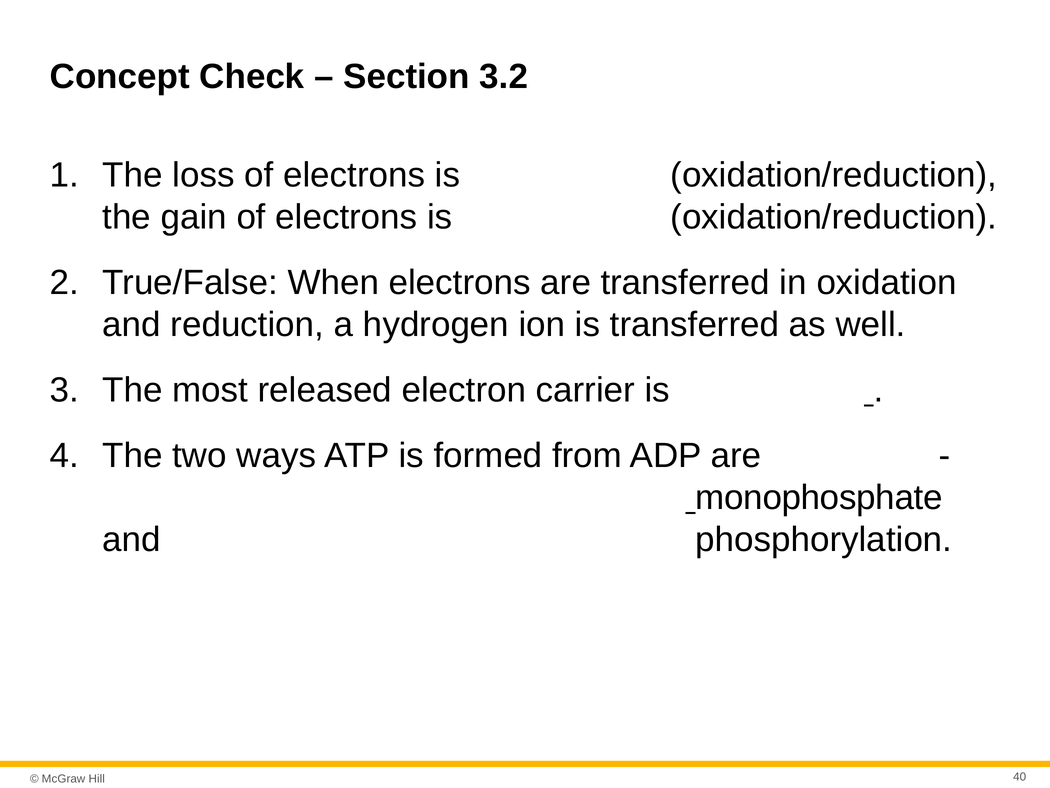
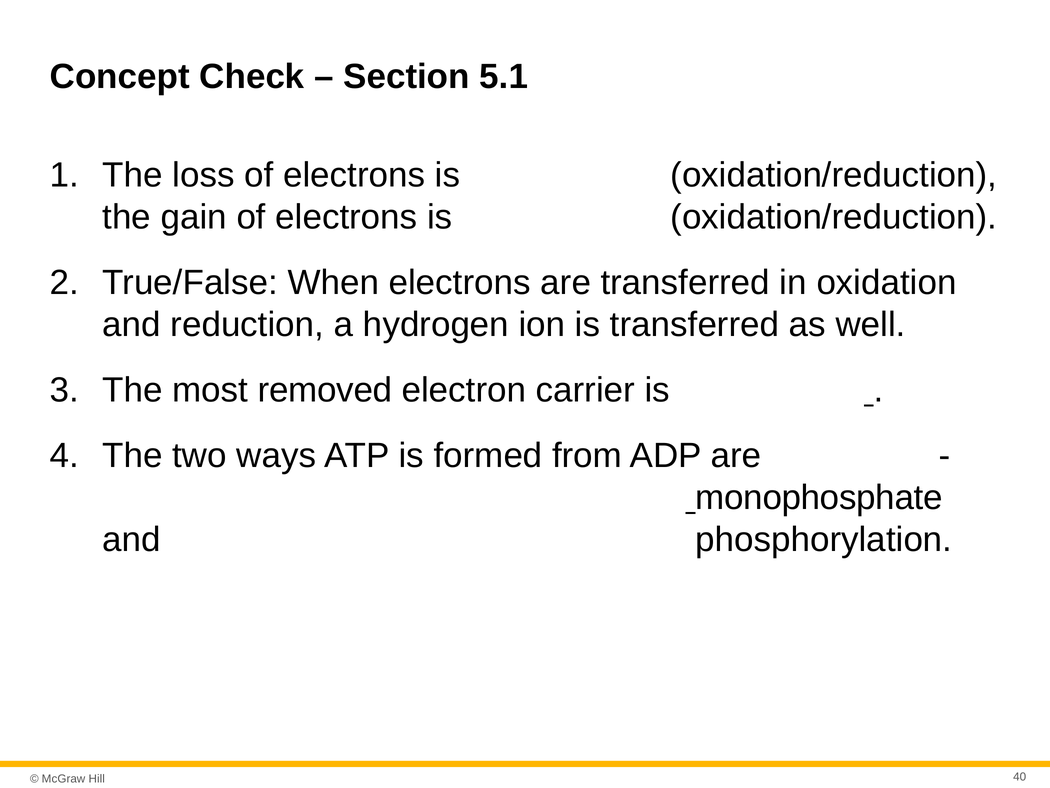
3.2: 3.2 -> 5.1 (504, 76)
released: released -> removed (325, 390)
